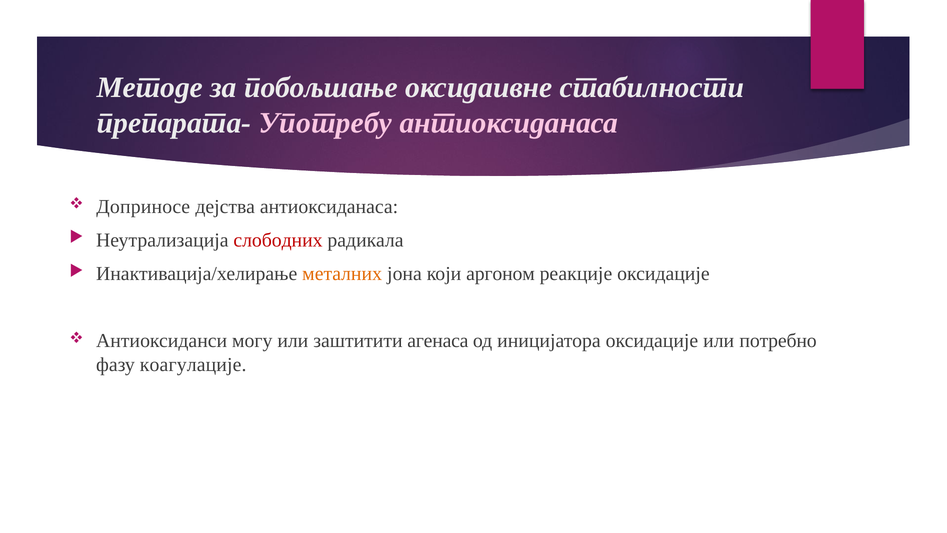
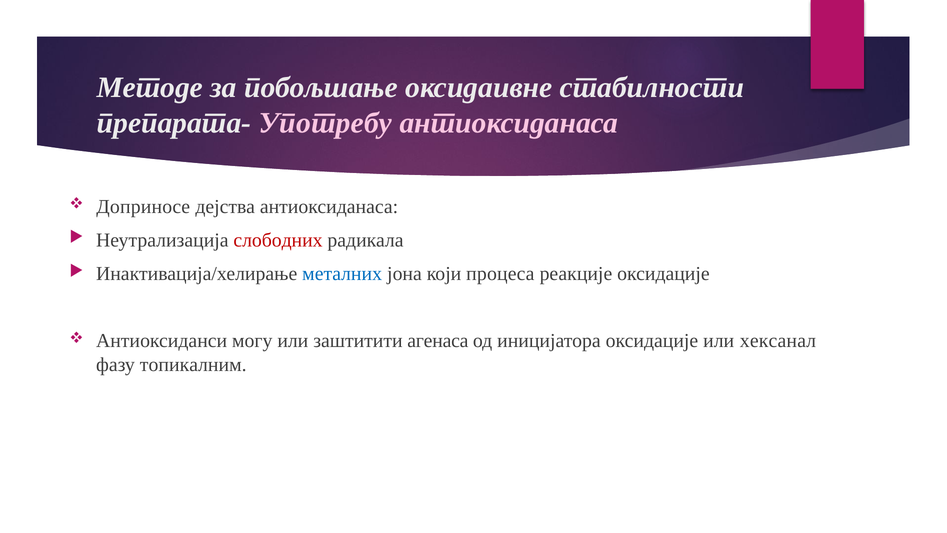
металних colour: orange -> blue (342, 274)
аргоном: аргоном -> процеса (500, 274)
потребно: потребно -> хексанал (778, 341)
коагулације: коагулације -> топикалним (193, 364)
